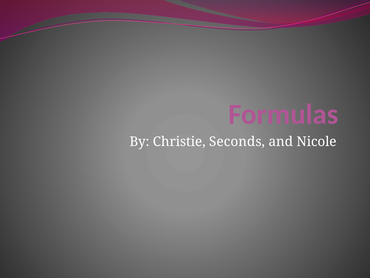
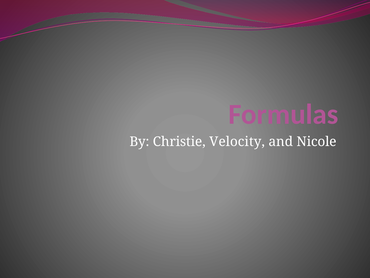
Seconds: Seconds -> Velocity (237, 141)
